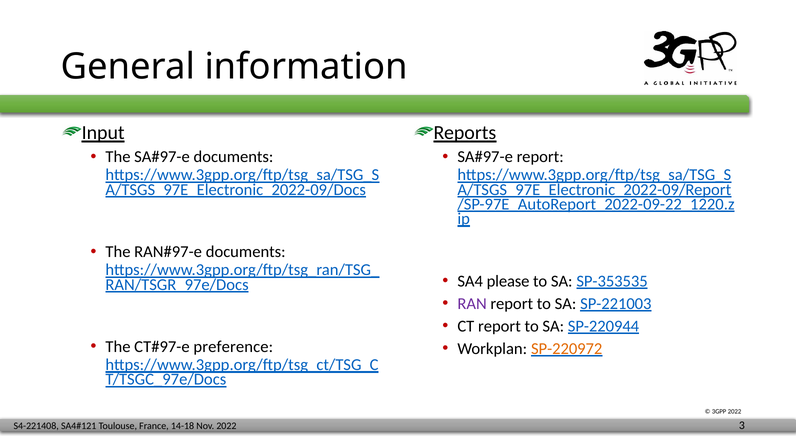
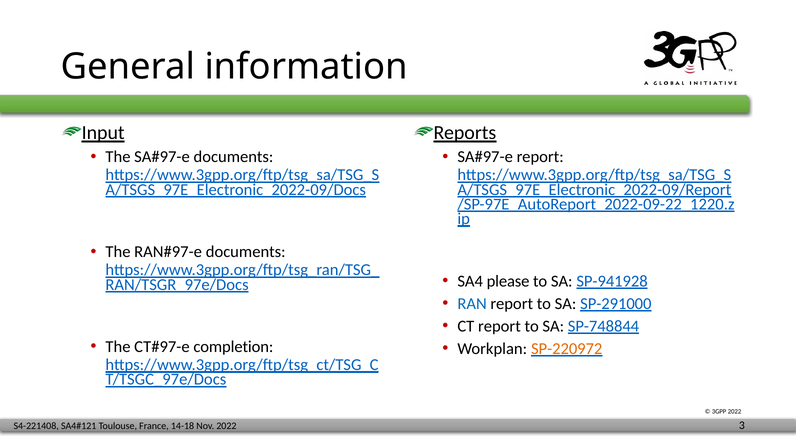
SP-353535: SP-353535 -> SP-941928 (612, 281)
RAN colour: purple -> blue (472, 304)
SP-221003: SP-221003 -> SP-291000 (616, 304)
SP-220944: SP-220944 -> SP-748844 (603, 326)
preference: preference -> completion (233, 346)
